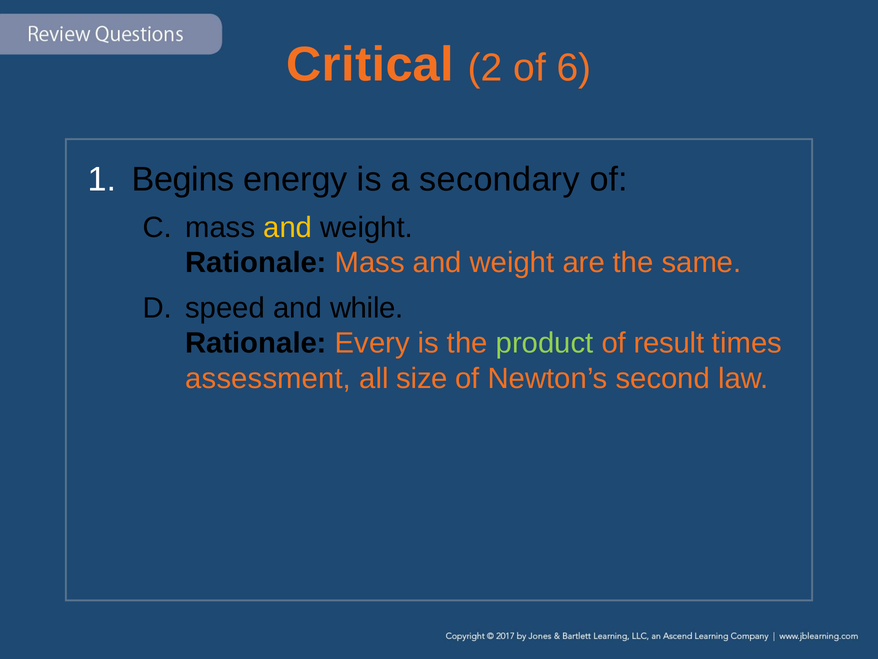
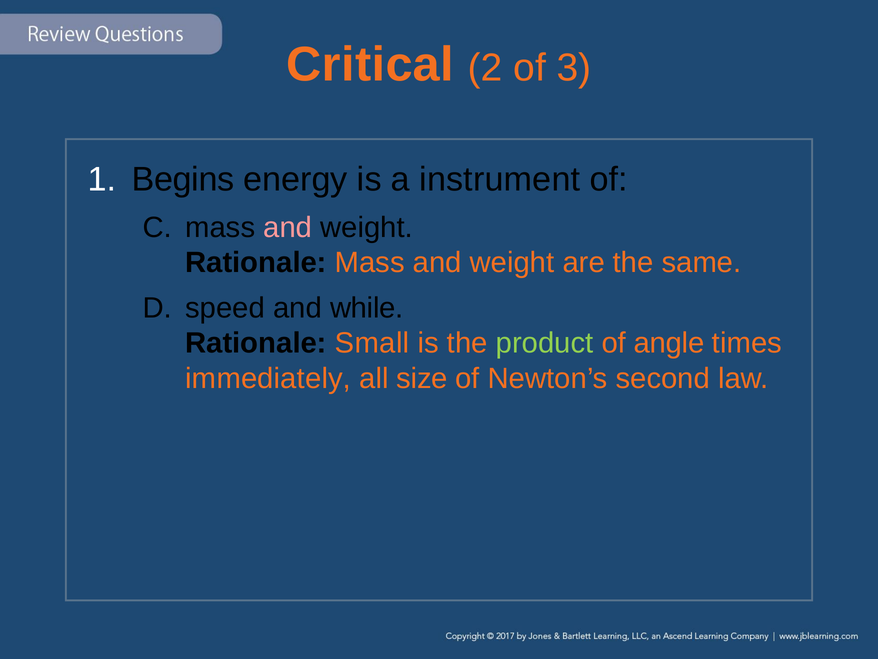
6: 6 -> 3 (574, 68)
secondary: secondary -> instrument (500, 179)
and colour: yellow -> pink (288, 227)
Every: Every -> Small (372, 343)
result: result -> angle (669, 343)
assessment: assessment -> immediately (268, 378)
